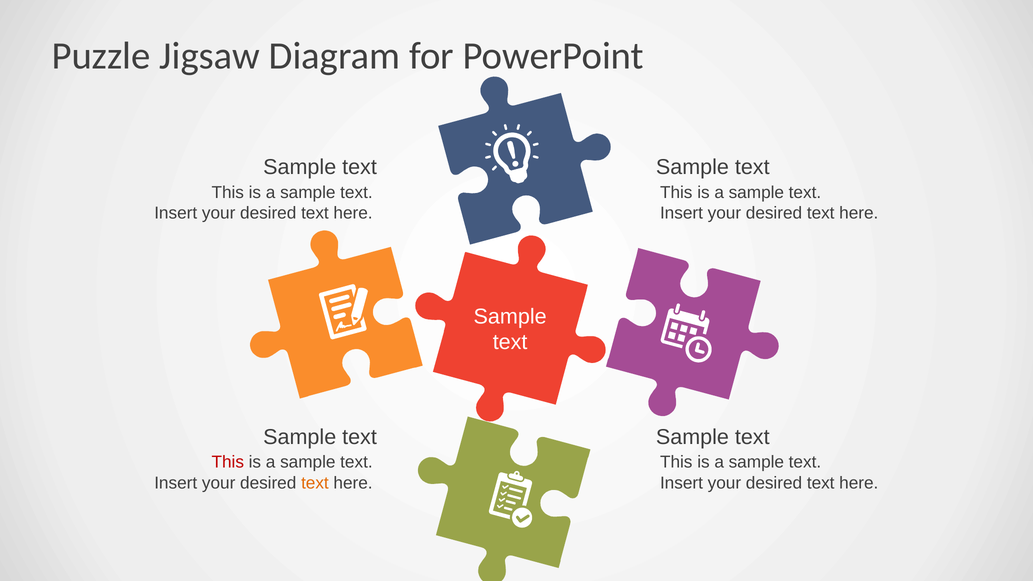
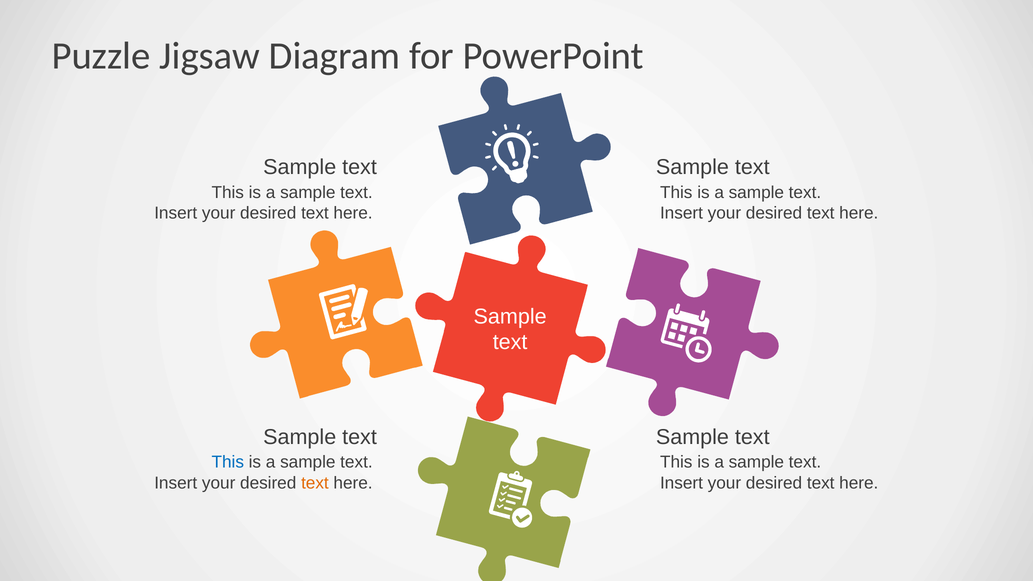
This colour: red -> blue (228, 462)
